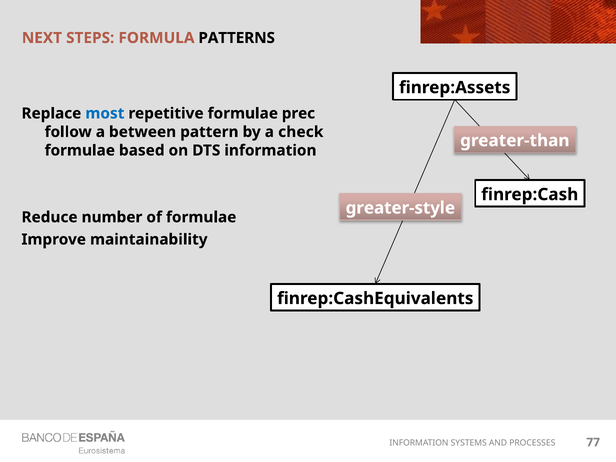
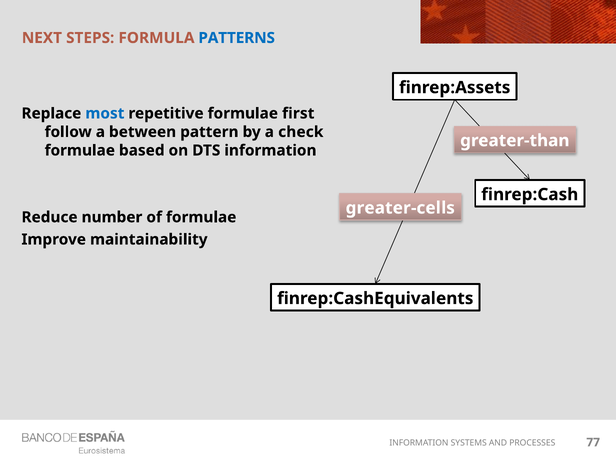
PATTERNS colour: black -> blue (237, 38)
prec: prec -> first (298, 113)
greater-style: greater-style -> greater-cells (400, 208)
